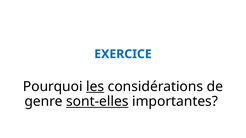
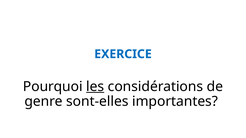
sont-elles underline: present -> none (97, 102)
